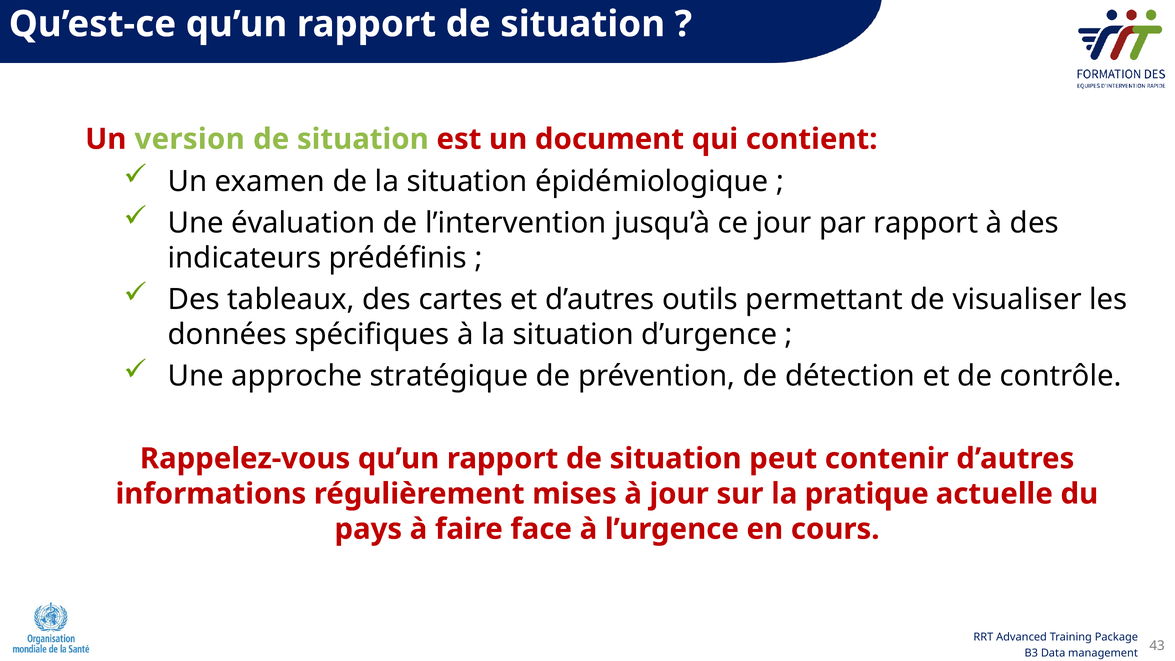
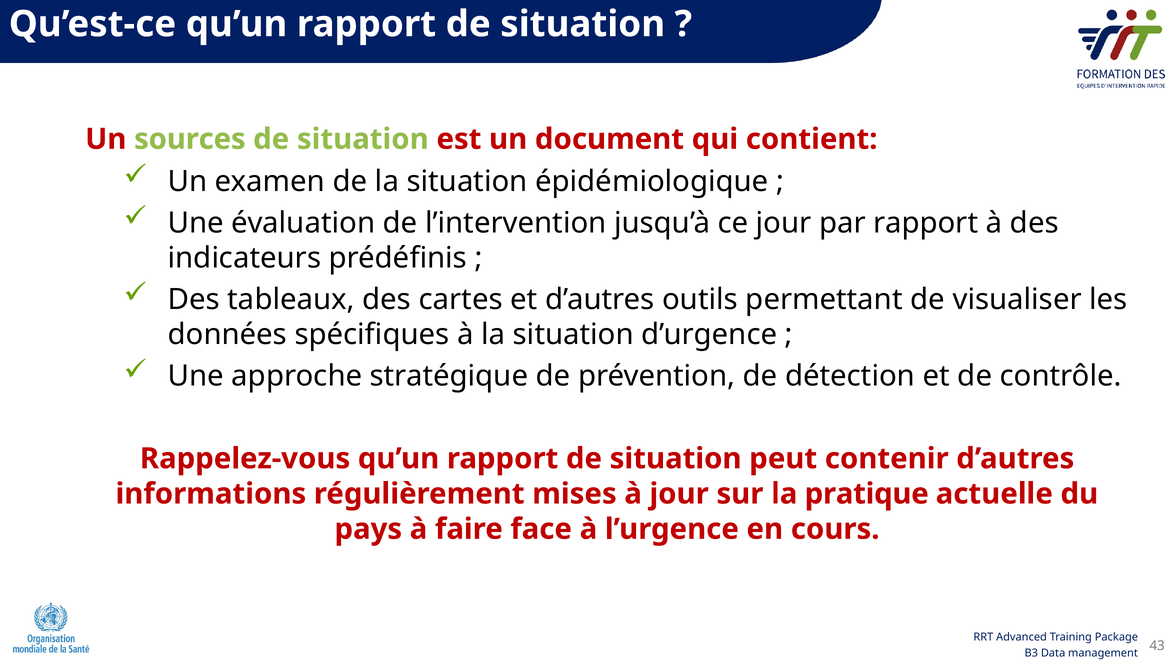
version: version -> sources (190, 139)
